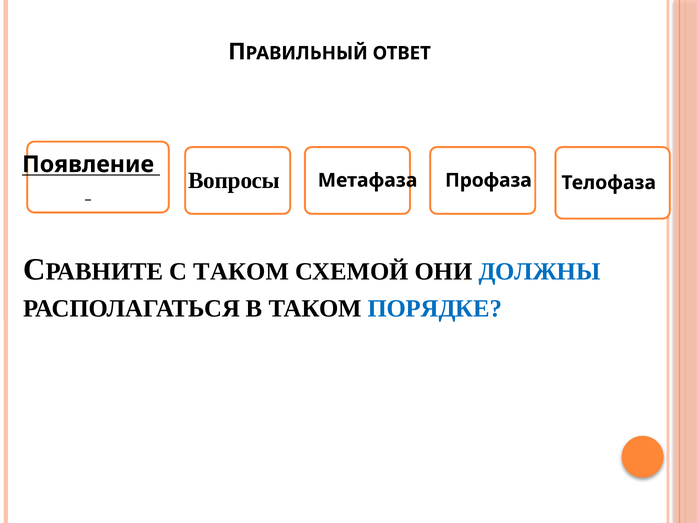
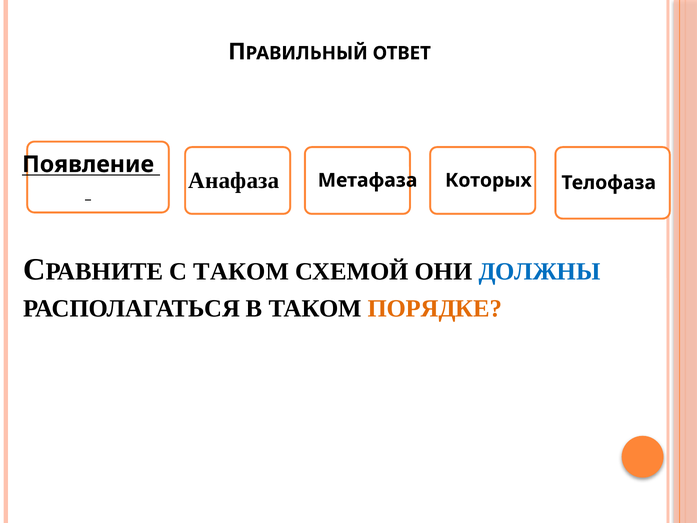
Вопросы: Вопросы -> Анафаза (234, 180)
Профаза: Профаза -> Которых (488, 180)
ПОРЯДКЕ colour: blue -> orange (435, 308)
